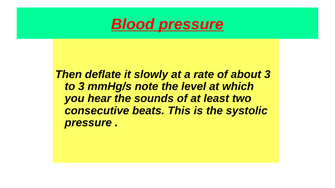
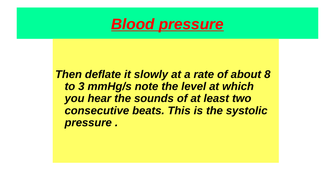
about 3: 3 -> 8 (267, 75)
